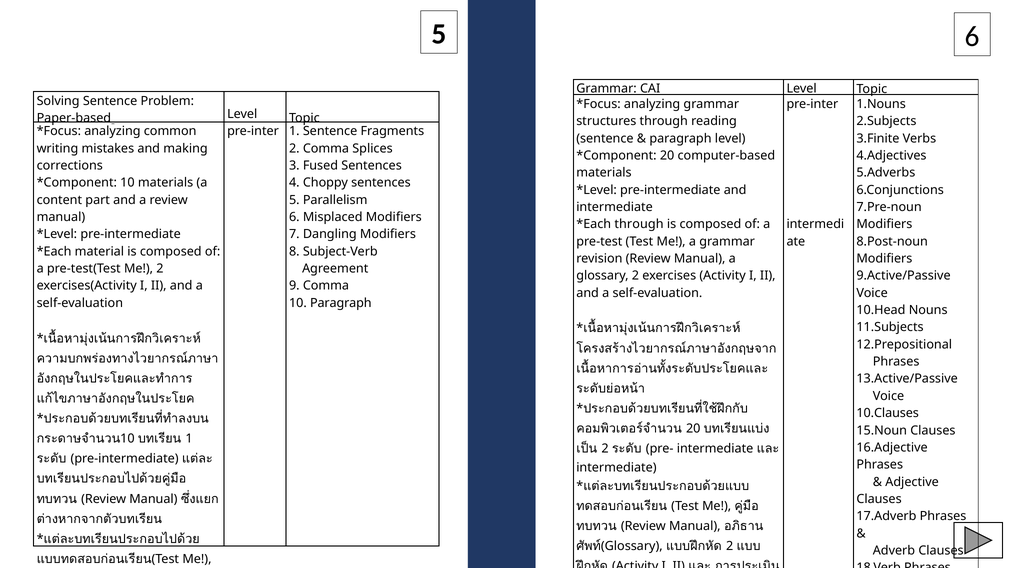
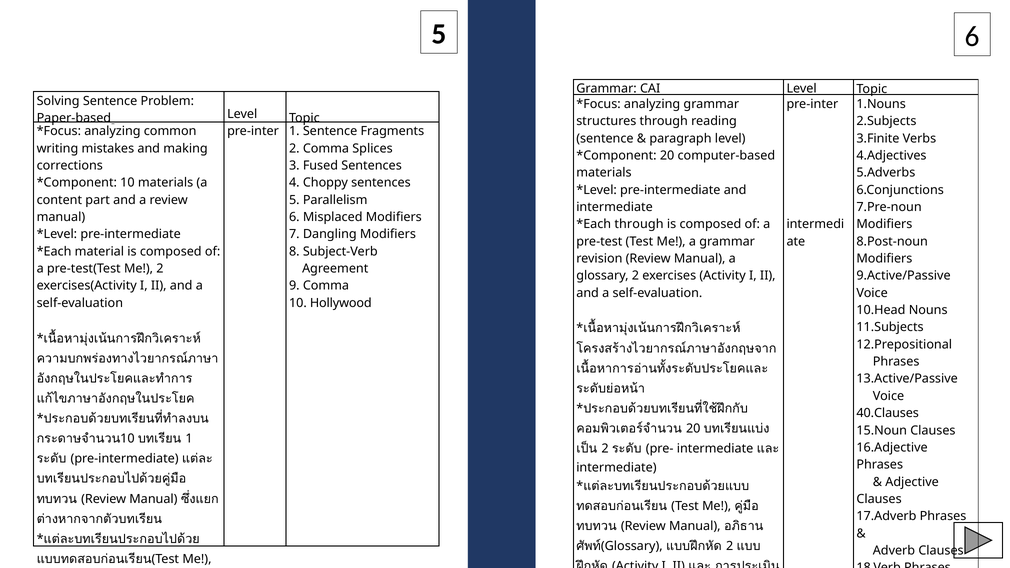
10 Paragraph: Paragraph -> Hollywood (341, 303)
10.Clauses: 10.Clauses -> 40.Clauses (888, 413)
